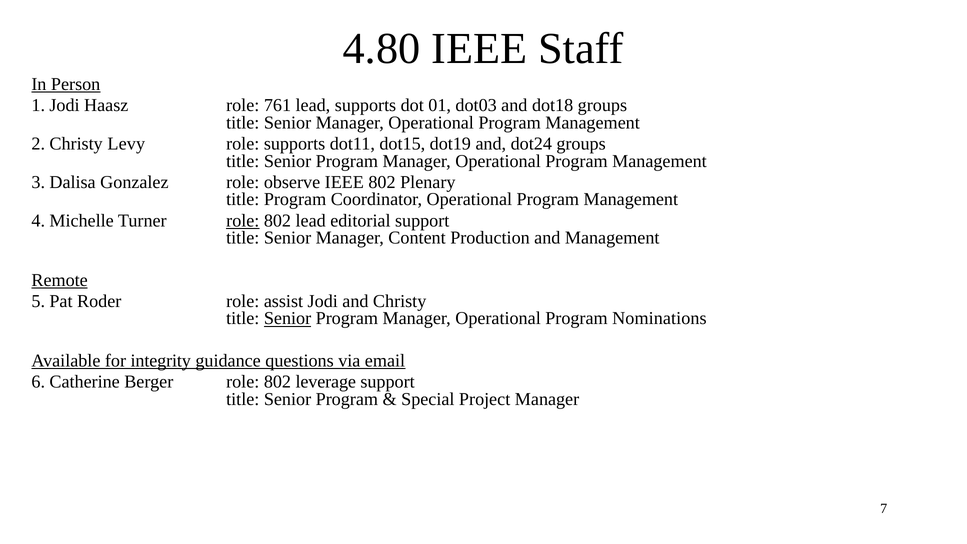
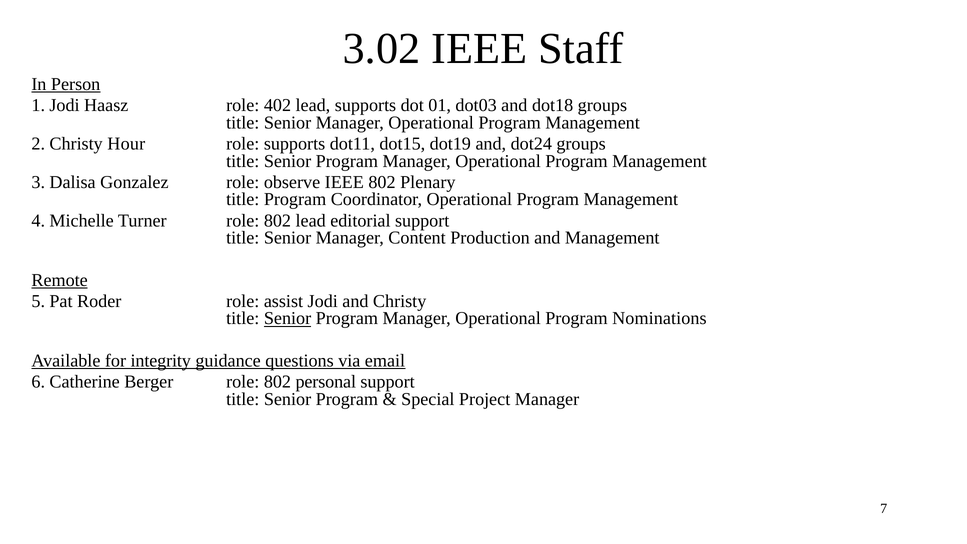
4.80: 4.80 -> 3.02 (382, 48)
761: 761 -> 402 (277, 105)
Levy: Levy -> Hour (126, 144)
role underline: present -> none (243, 221)
leverage: leverage -> personal (326, 382)
